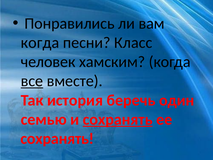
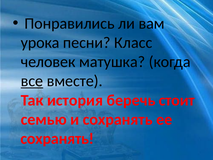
когда: когда -> урока (40, 43)
хамским: хамским -> матушка (112, 62)
один: один -> стоит (177, 100)
сохранять underline: present -> none (118, 119)
